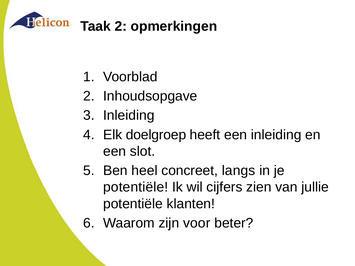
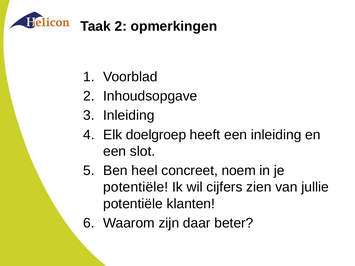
langs: langs -> noem (239, 171)
voor: voor -> daar (197, 223)
